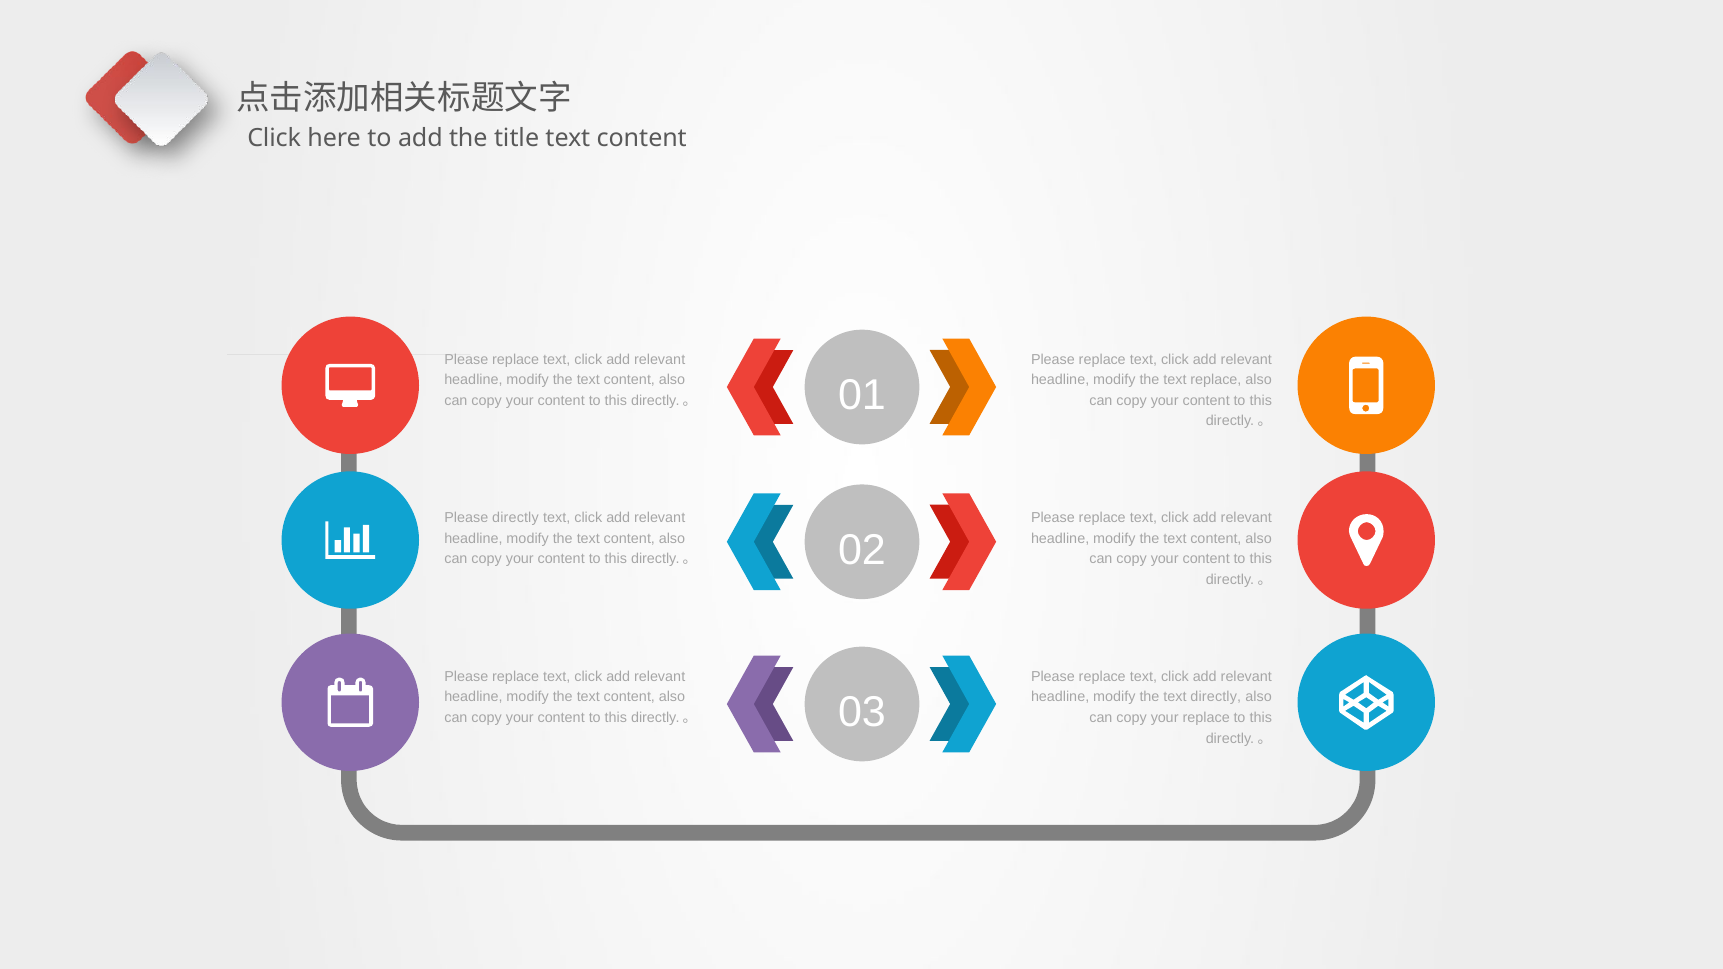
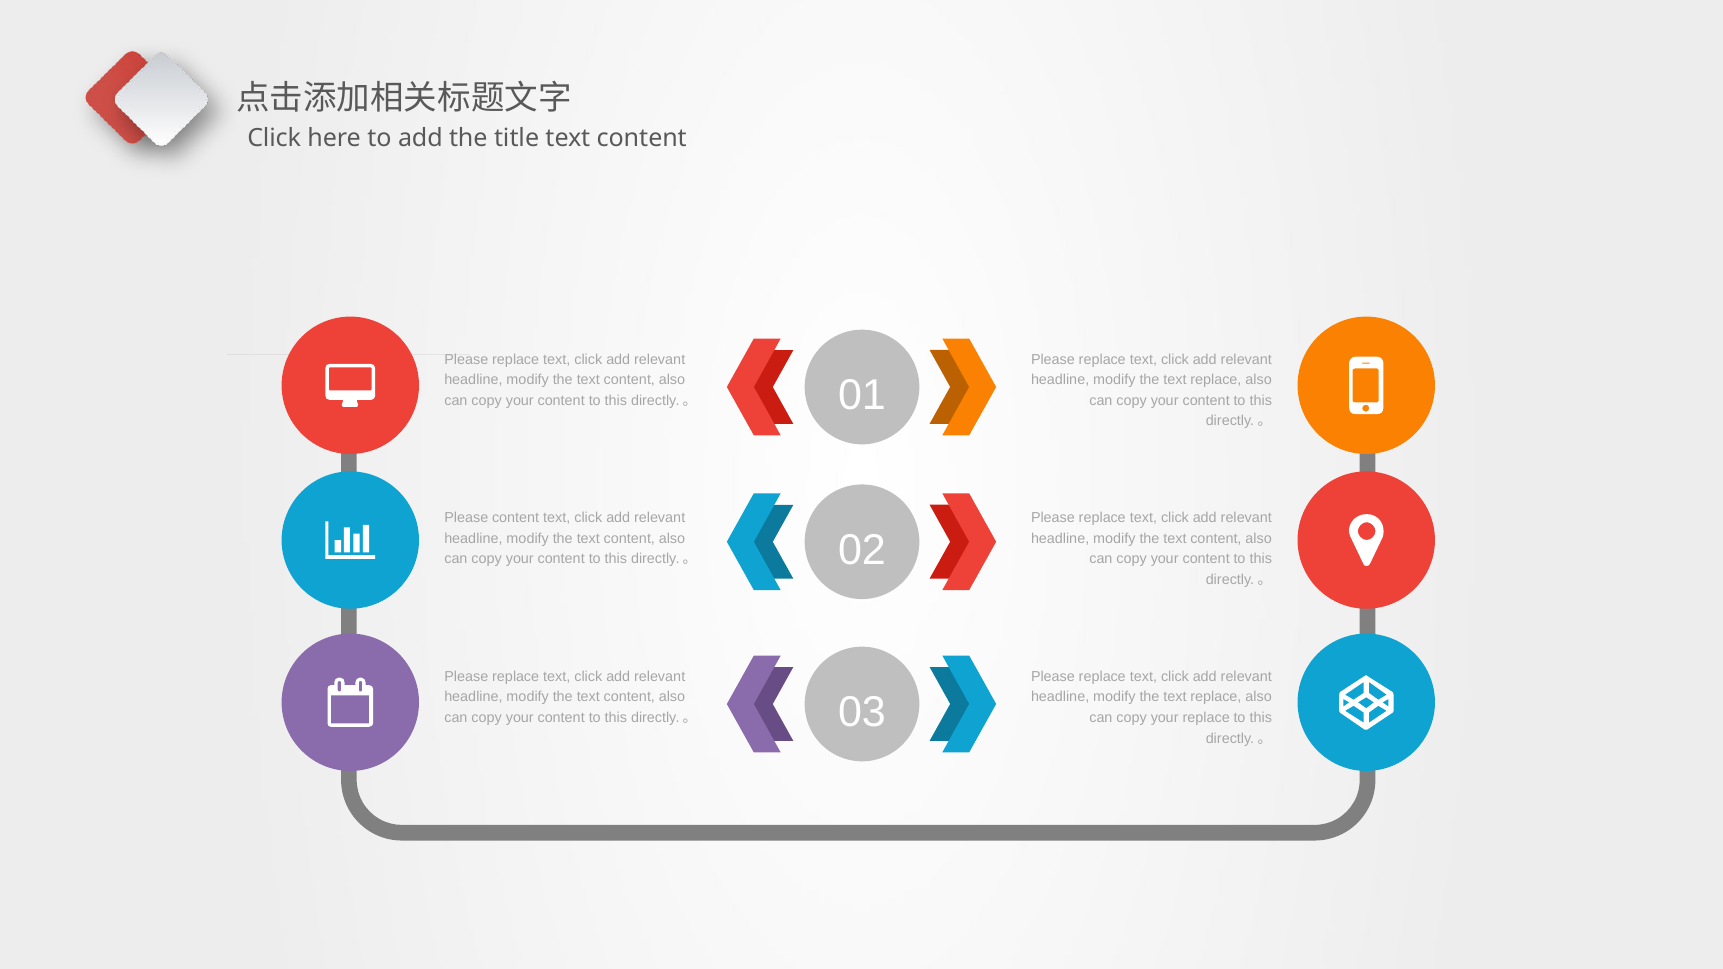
Please directly: directly -> content (516, 518)
directly: directly -> replace (1216, 697)
